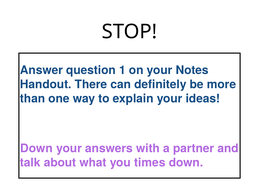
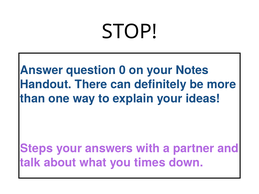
1: 1 -> 0 (122, 70)
Down: Down -> Steps (36, 149)
